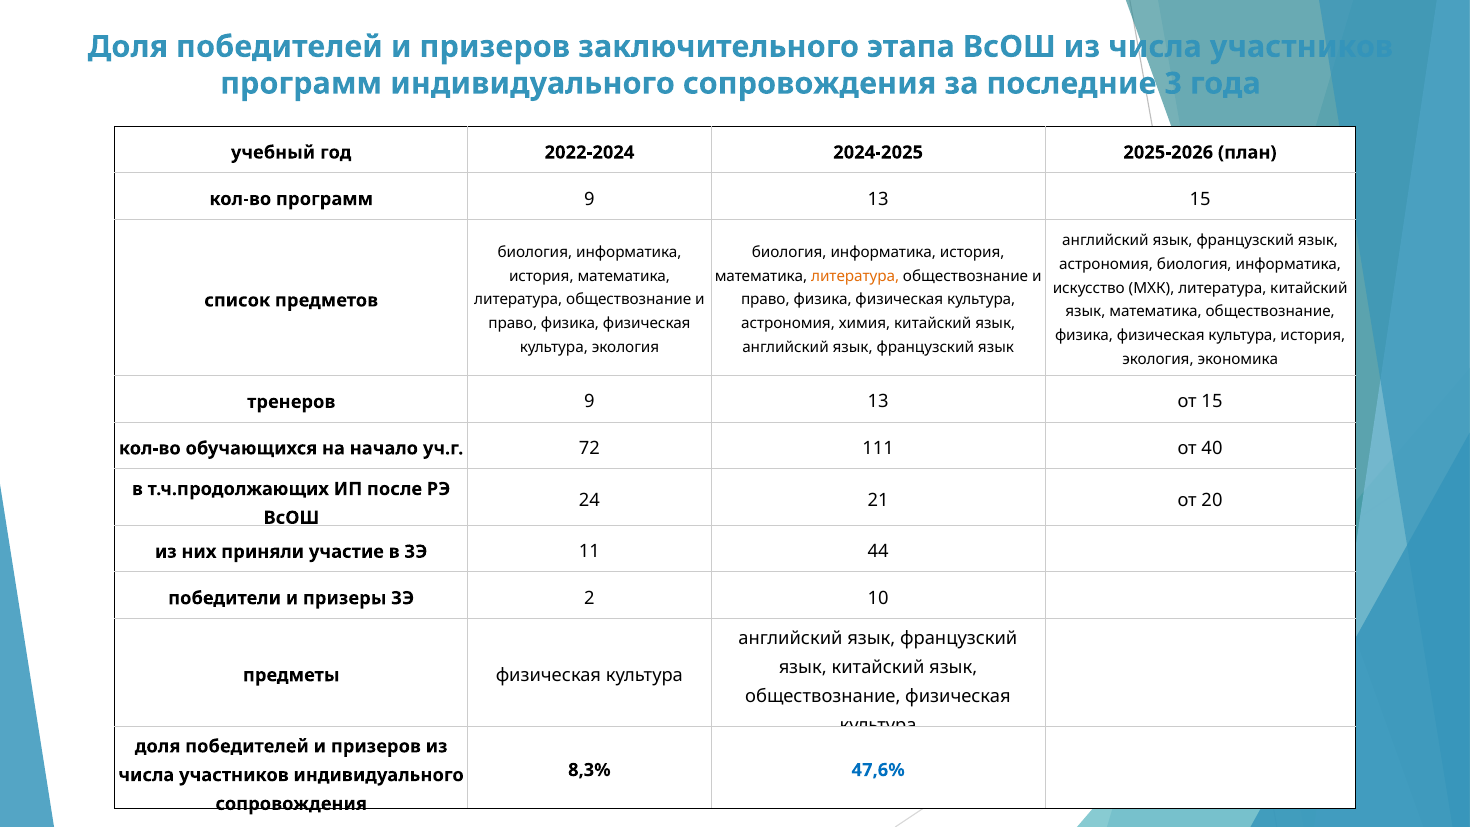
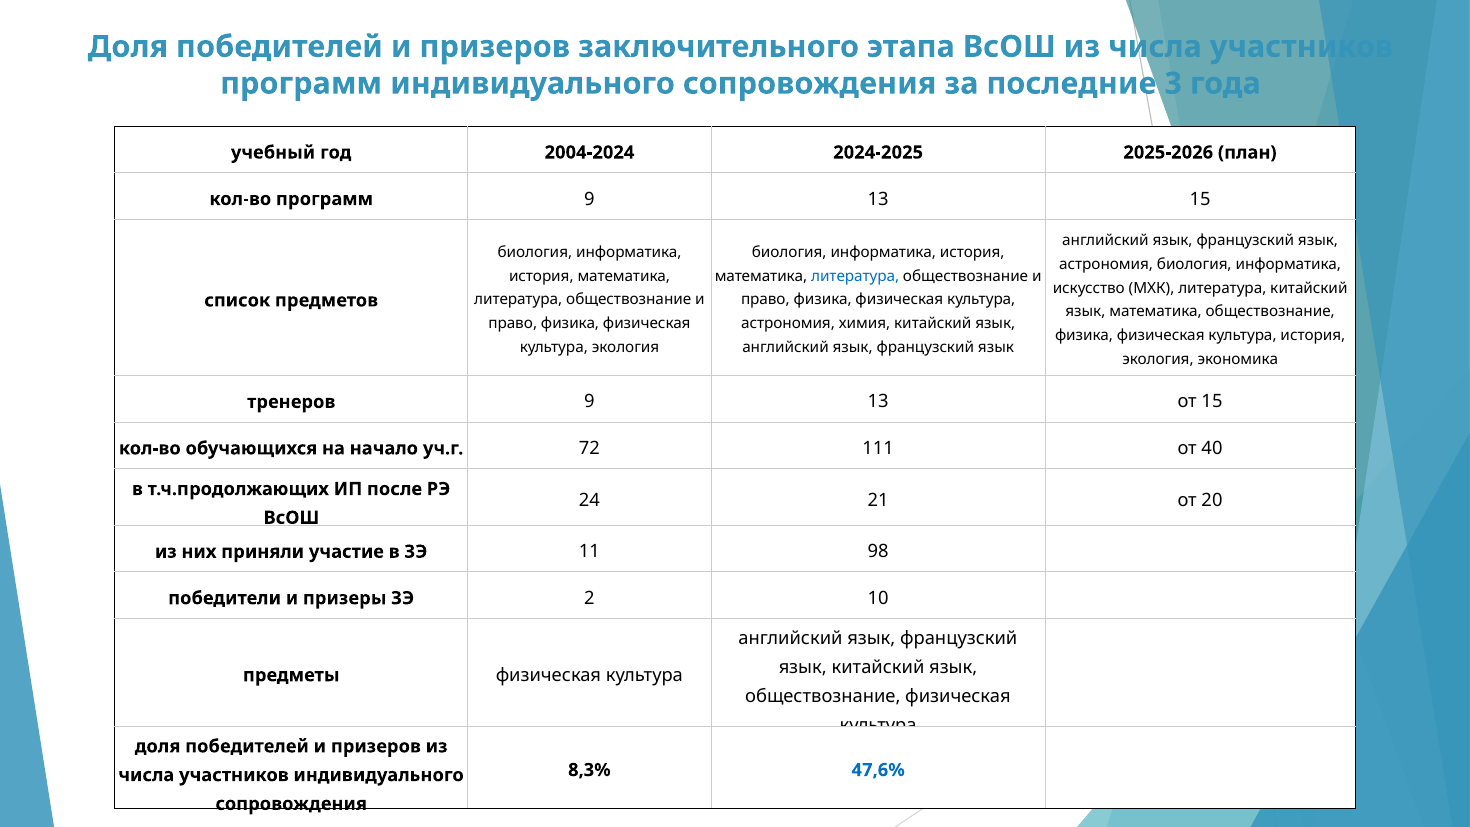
2022-2024: 2022-2024 -> 2004-2024 (589, 152)
литература colour: orange -> blue (855, 276)
44: 44 -> 98 (878, 552)
